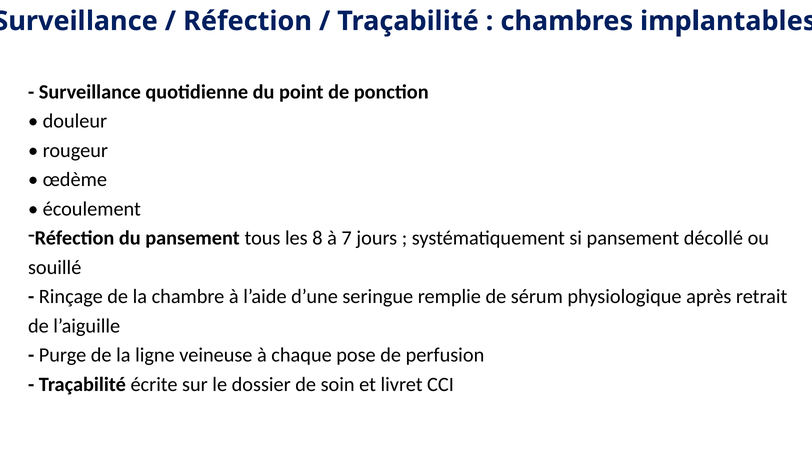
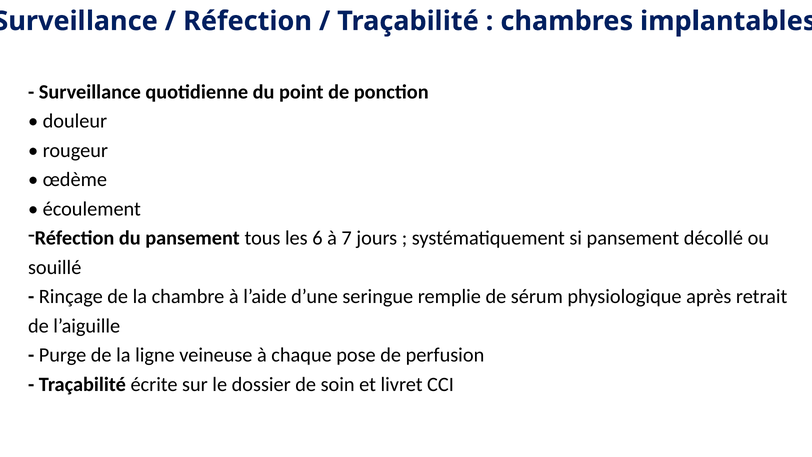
8: 8 -> 6 (317, 238)
